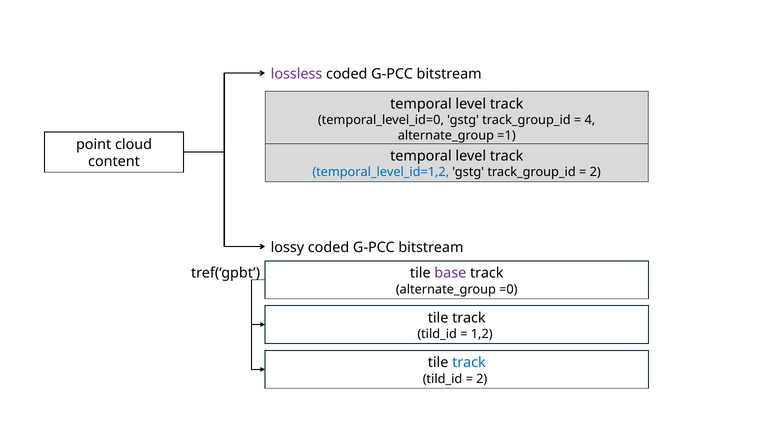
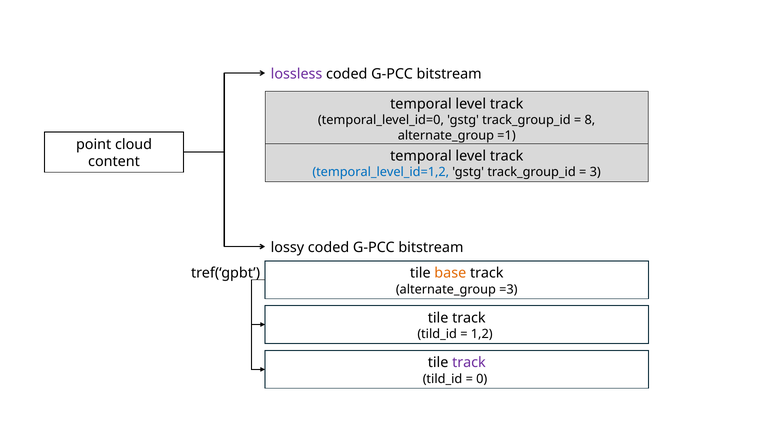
4: 4 -> 8 (590, 120)
2: 2 -> 3 (595, 172)
base colour: purple -> orange (450, 273)
=0: =0 -> =3 (508, 290)
track colour: blue -> purple (469, 363)
2: 2 -> 0 (482, 379)
